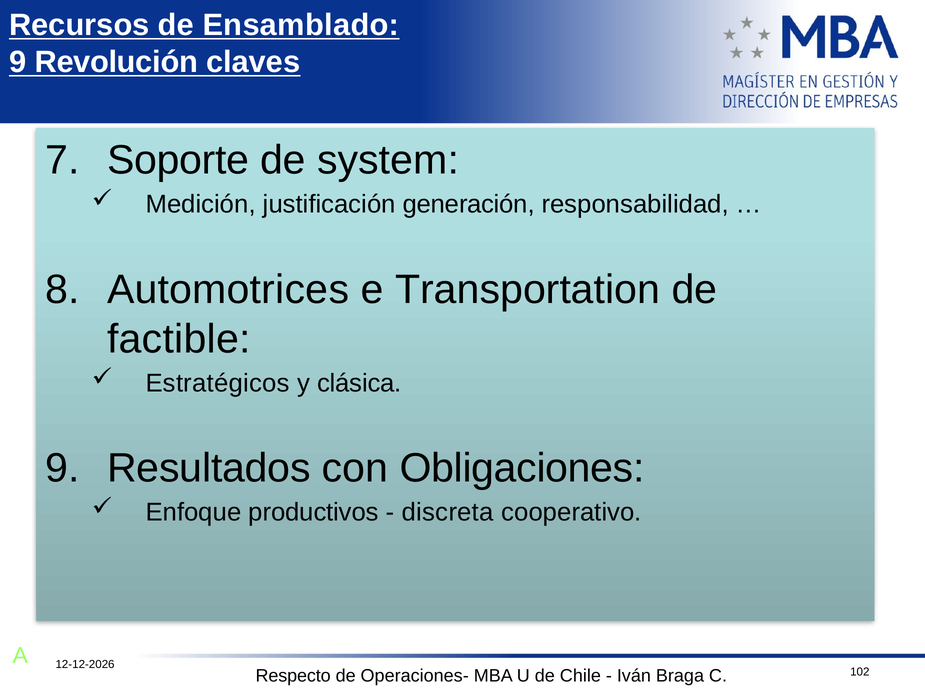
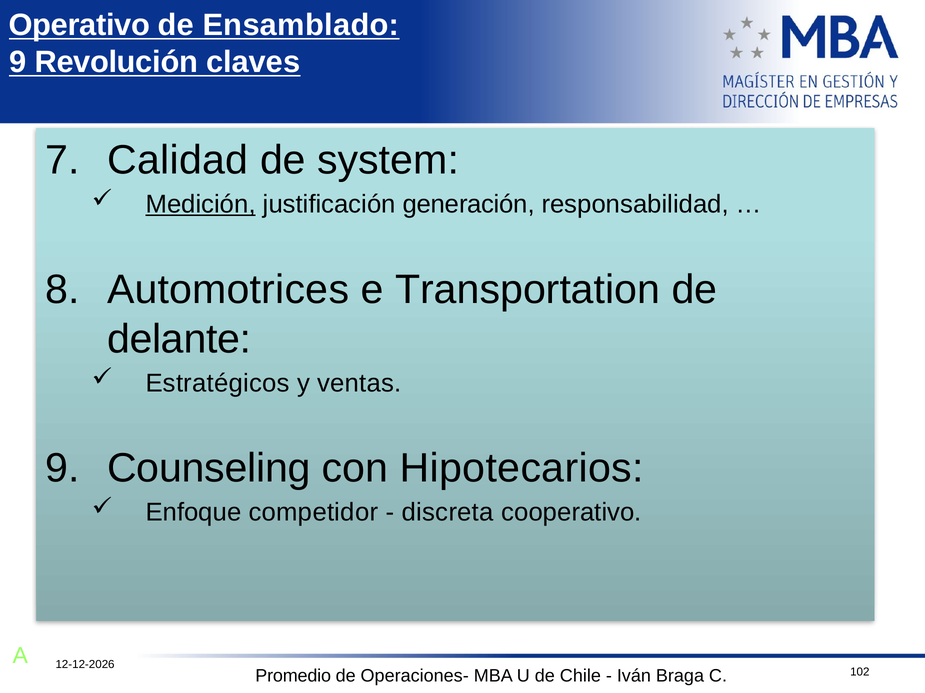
Recursos: Recursos -> Operativo (79, 25)
Soporte: Soporte -> Calidad (178, 160)
Medición underline: none -> present (201, 205)
factible: factible -> delante (179, 339)
clásica: clásica -> ventas (359, 384)
Resultados: Resultados -> Counseling (209, 469)
Obligaciones: Obligaciones -> Hipotecarios (522, 469)
productivos: productivos -> competidor (313, 513)
Respecto: Respecto -> Promedio (293, 677)
